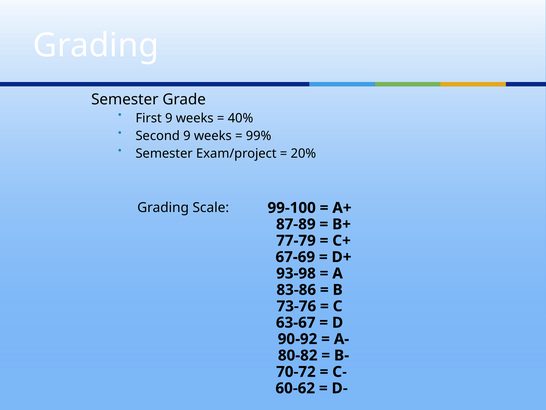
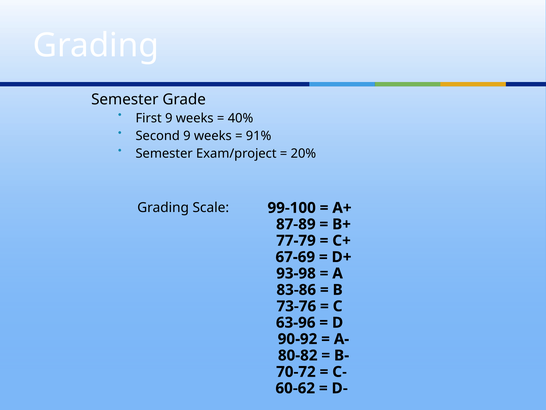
99%: 99% -> 91% (259, 136)
63-67: 63-67 -> 63-96 (296, 322)
